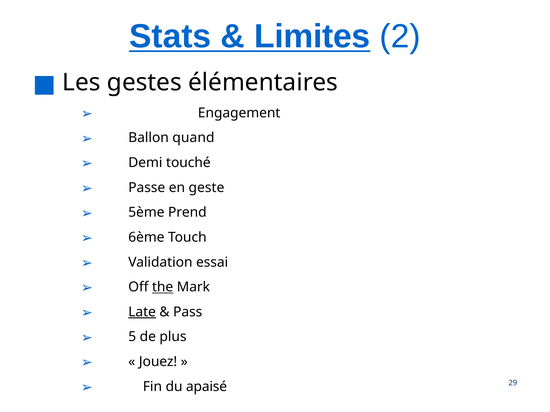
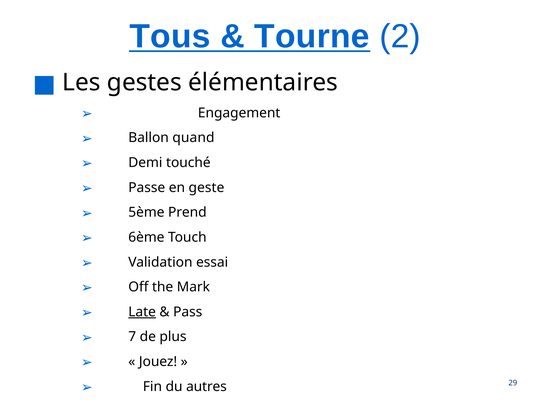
Stats: Stats -> Tous (170, 37)
Limites: Limites -> Tourne (312, 37)
the underline: present -> none (163, 287)
5: 5 -> 7 (132, 337)
apaisé: apaisé -> autres (206, 387)
